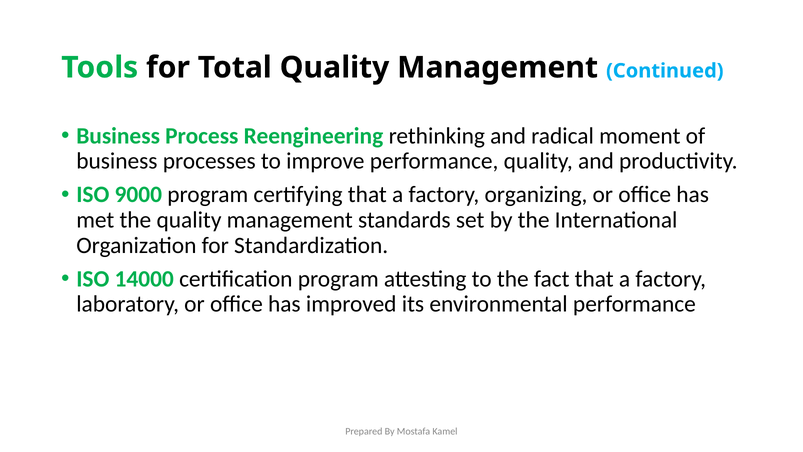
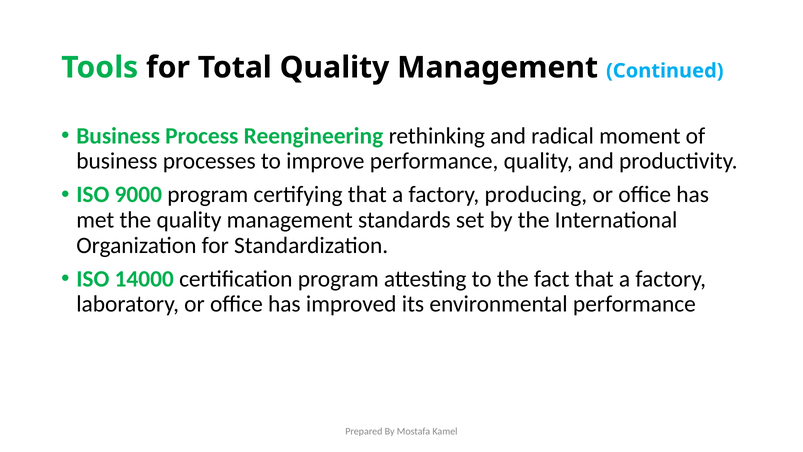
organizing: organizing -> producing (536, 195)
